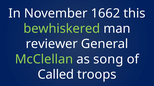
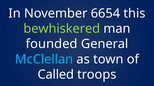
1662: 1662 -> 6654 (105, 13)
reviewer: reviewer -> founded (52, 44)
McClellan colour: light green -> light blue (44, 60)
song: song -> town (108, 60)
